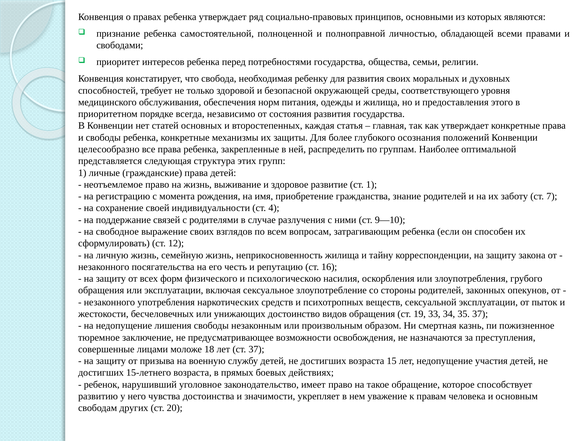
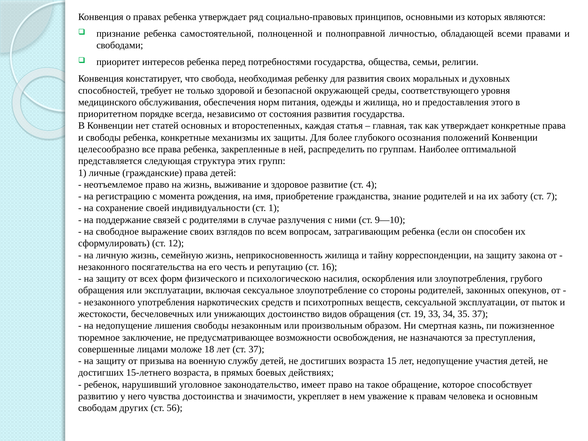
ст 1: 1 -> 4 (371, 185)
ст 4: 4 -> 1 (274, 208)
20: 20 -> 56 (175, 408)
